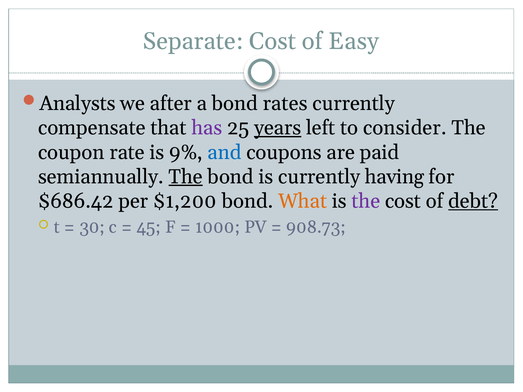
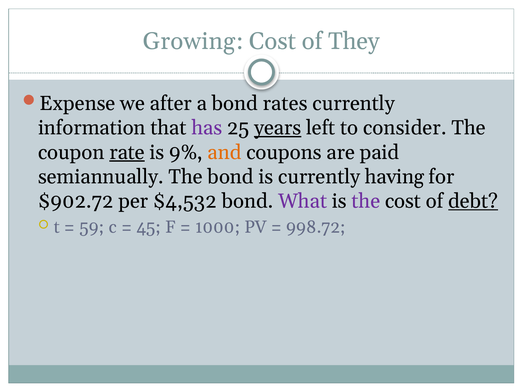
Separate: Separate -> Growing (193, 41)
Easy: Easy -> They (354, 41)
Analysts: Analysts -> Expense (78, 104)
compensate: compensate -> information (92, 128)
rate underline: none -> present (127, 152)
and colour: blue -> orange (225, 152)
The underline: present -> none (186, 177)
$686.42: $686.42 -> $902.72 (76, 201)
$1,200: $1,200 -> $4,532 (185, 201)
What colour: orange -> purple (303, 201)
30: 30 -> 59 (92, 227)
908.73: 908.73 -> 998.72 (316, 227)
